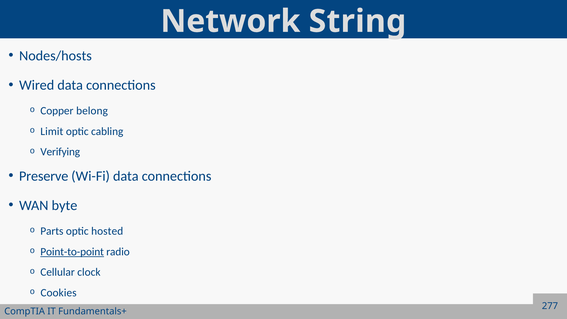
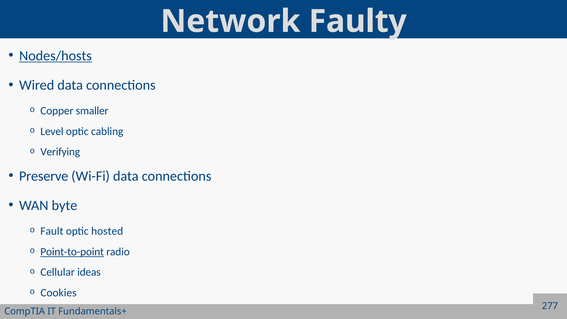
String: String -> Faulty (358, 21)
Nodes/hosts underline: none -> present (56, 56)
belong: belong -> smaller (92, 111)
Limit: Limit -> Level (52, 131)
Parts: Parts -> Fault (52, 231)
clock: clock -> ideas (89, 272)
